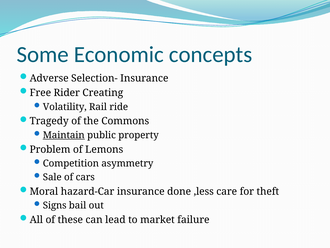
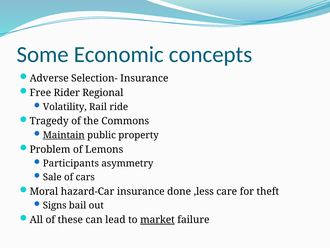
Creating: Creating -> Regional (103, 93)
Competition: Competition -> Participants (71, 163)
market underline: none -> present (157, 219)
